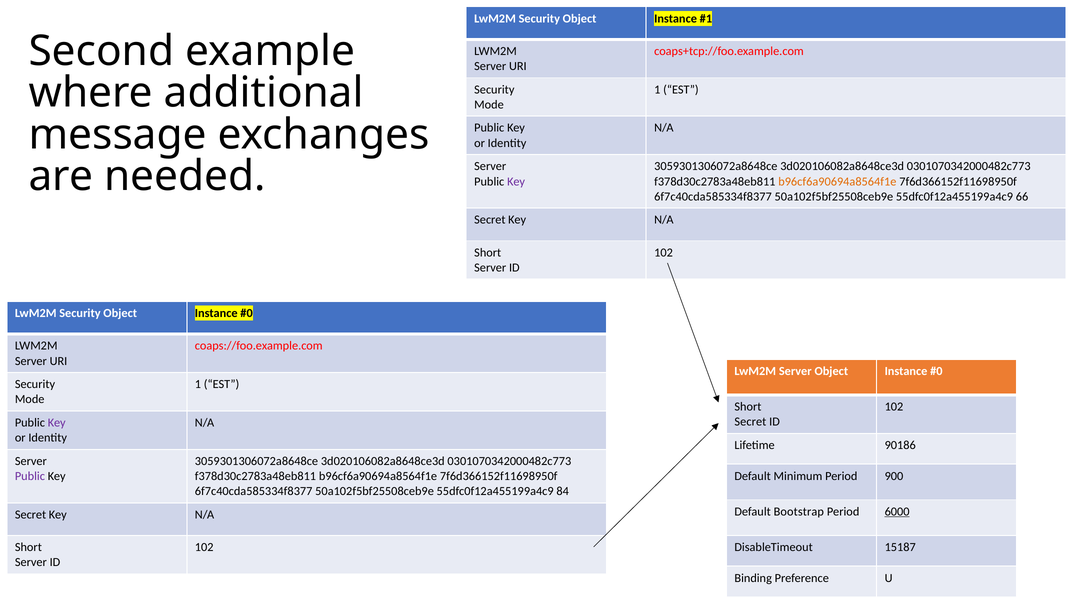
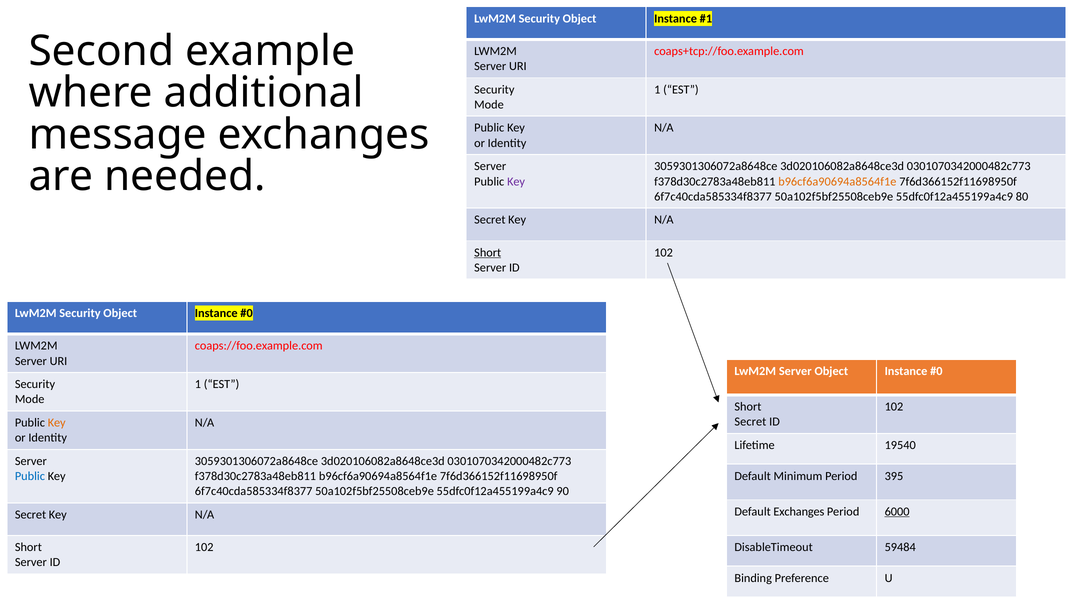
66: 66 -> 80 (1022, 197)
Short underline: none -> present (488, 252)
Key colour: purple -> orange (57, 423)
90186: 90186 -> 19540 (900, 445)
900: 900 -> 395 (894, 476)
Public colour: purple -> blue (30, 476)
84: 84 -> 90 (563, 491)
Default Bootstrap: Bootstrap -> Exchanges (799, 512)
15187: 15187 -> 59484 (900, 547)
